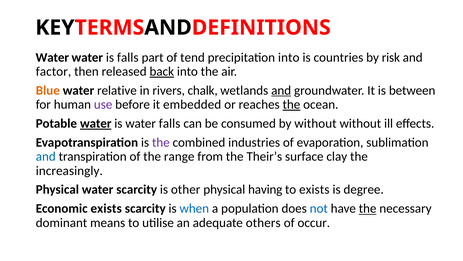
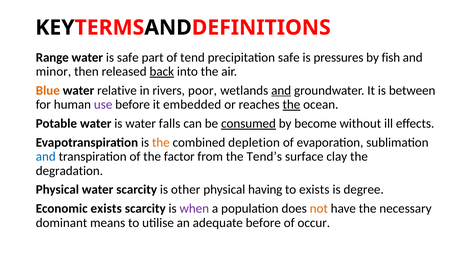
Water: Water -> Range (52, 57)
is falls: falls -> safe (128, 57)
precipitation into: into -> safe (289, 57)
countries: countries -> pressures (339, 57)
risk: risk -> fish (391, 57)
factor: factor -> minor (54, 71)
chalk: chalk -> poor (203, 90)
water underline: present -> none (96, 123)
consumed underline: none -> present (248, 123)
by without: without -> become (316, 123)
the colour: purple -> orange (161, 142)
industries: industries -> depletion (254, 142)
range: range -> factor (179, 156)
Their’s: Their’s -> Tend’s (264, 156)
increasingly: increasingly -> degradation (69, 170)
when colour: blue -> purple (194, 208)
not colour: blue -> orange (319, 208)
the underline: present -> none (368, 208)
adequate others: others -> before (263, 222)
